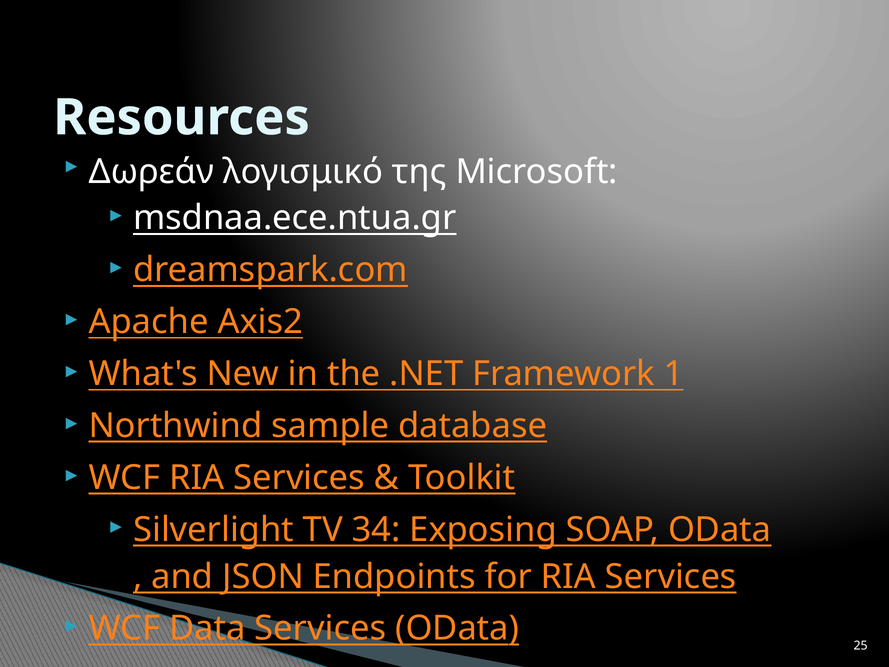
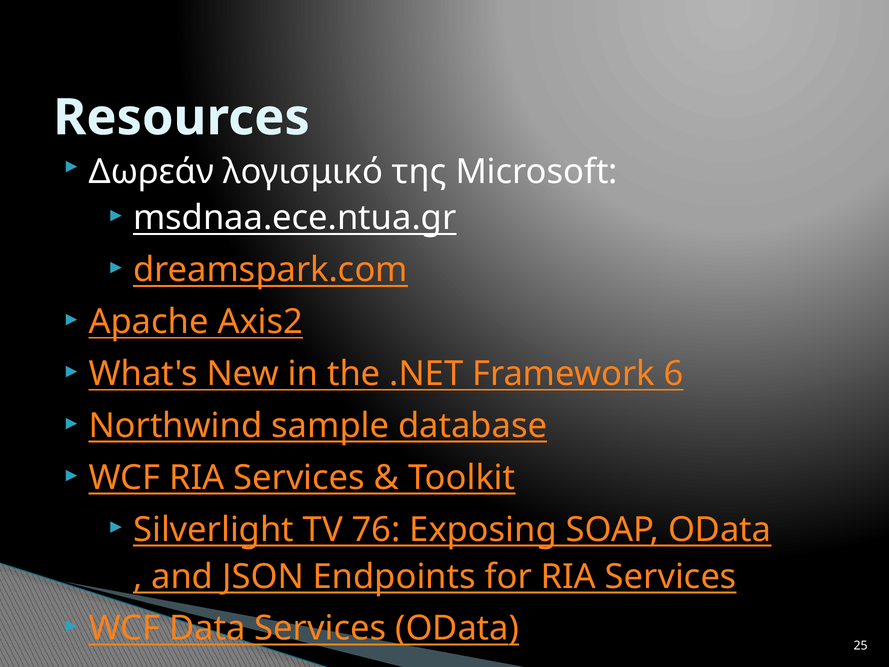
1: 1 -> 6 (674, 374)
34: 34 -> 76 (376, 529)
